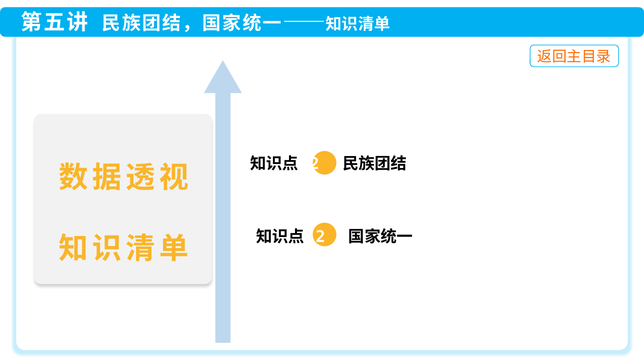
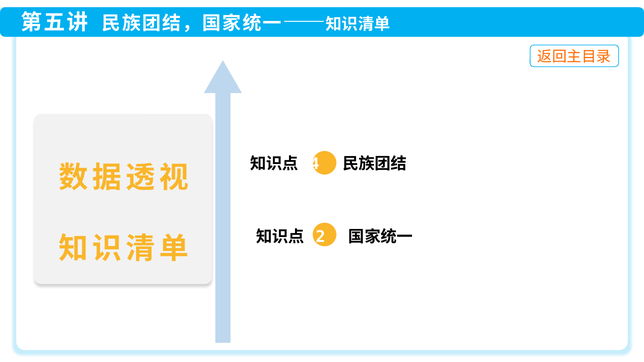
2: 2 -> 4 (315, 164)
